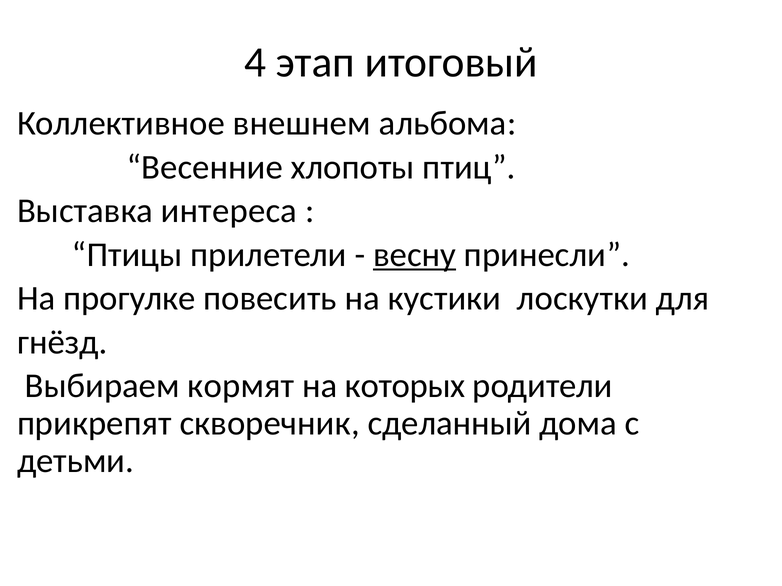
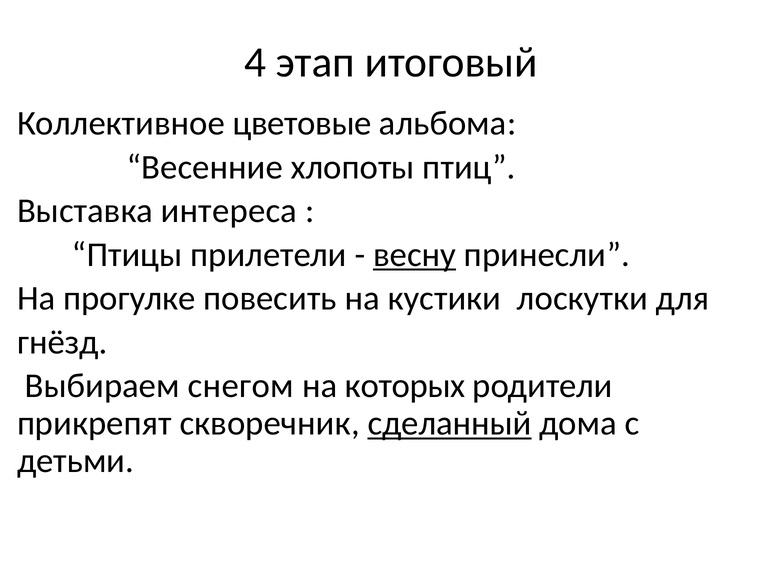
внешнем: внешнем -> цветовые (302, 123)
кормят: кормят -> снегом (241, 386)
сделанный underline: none -> present (450, 424)
